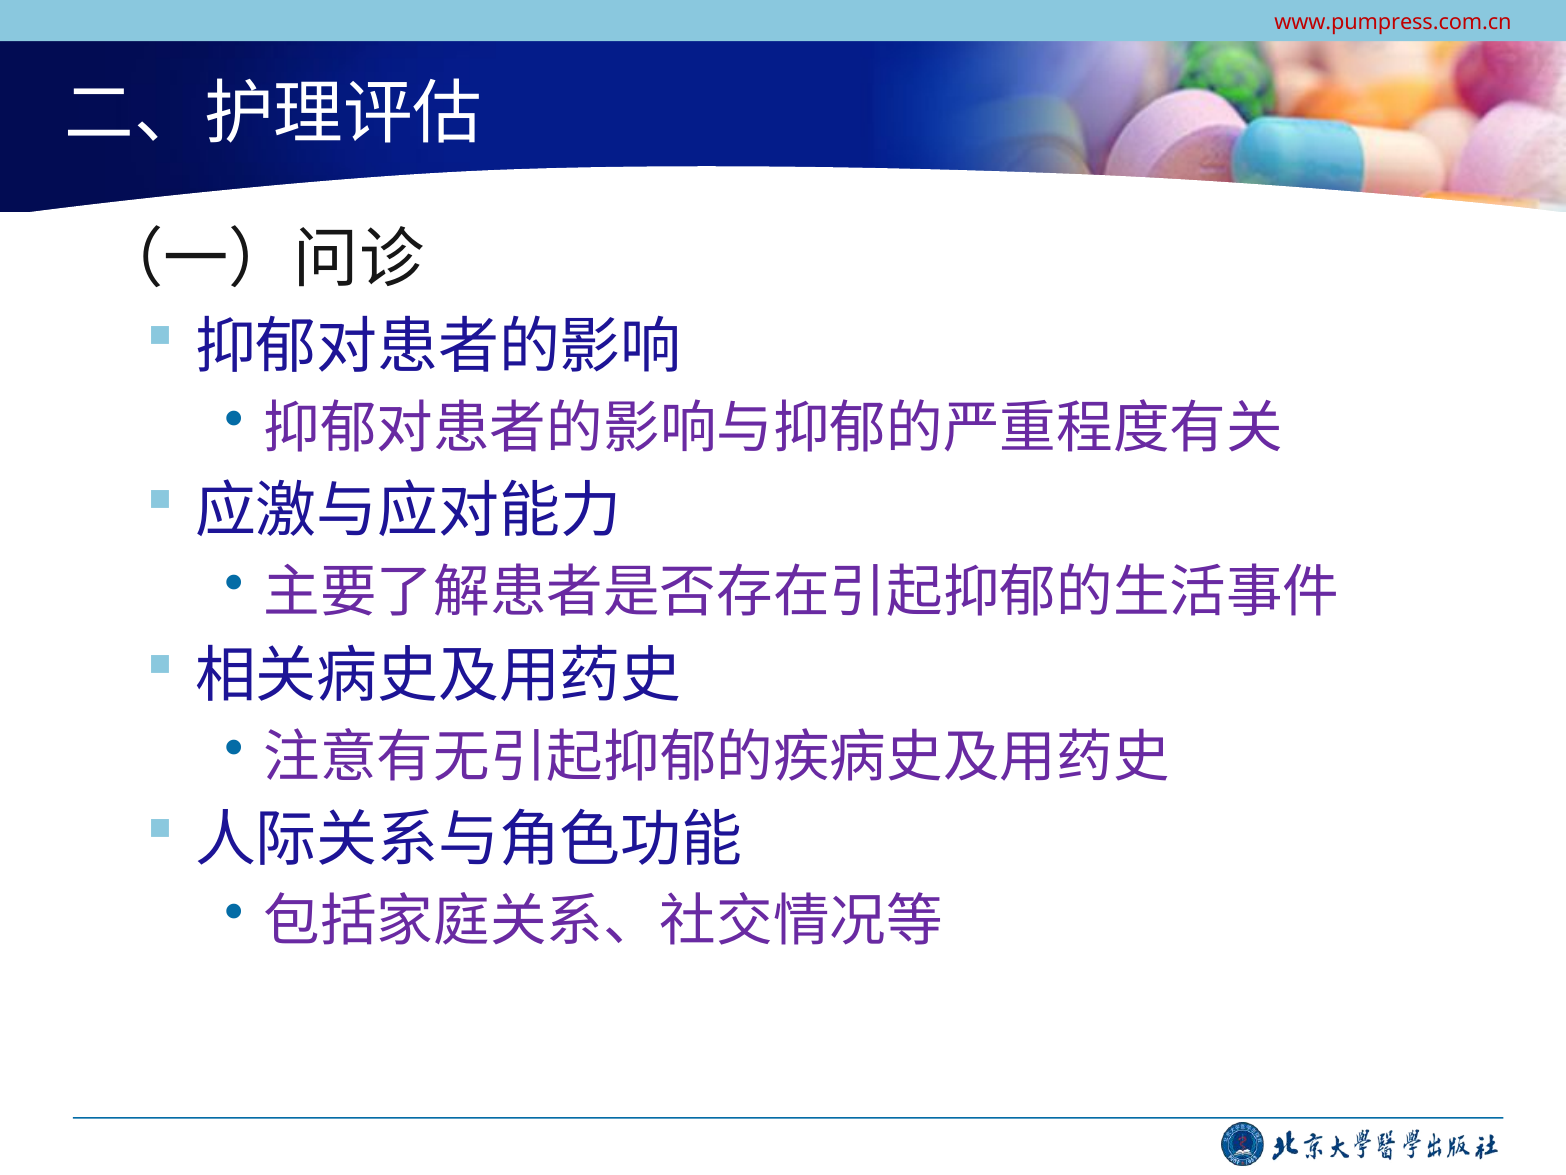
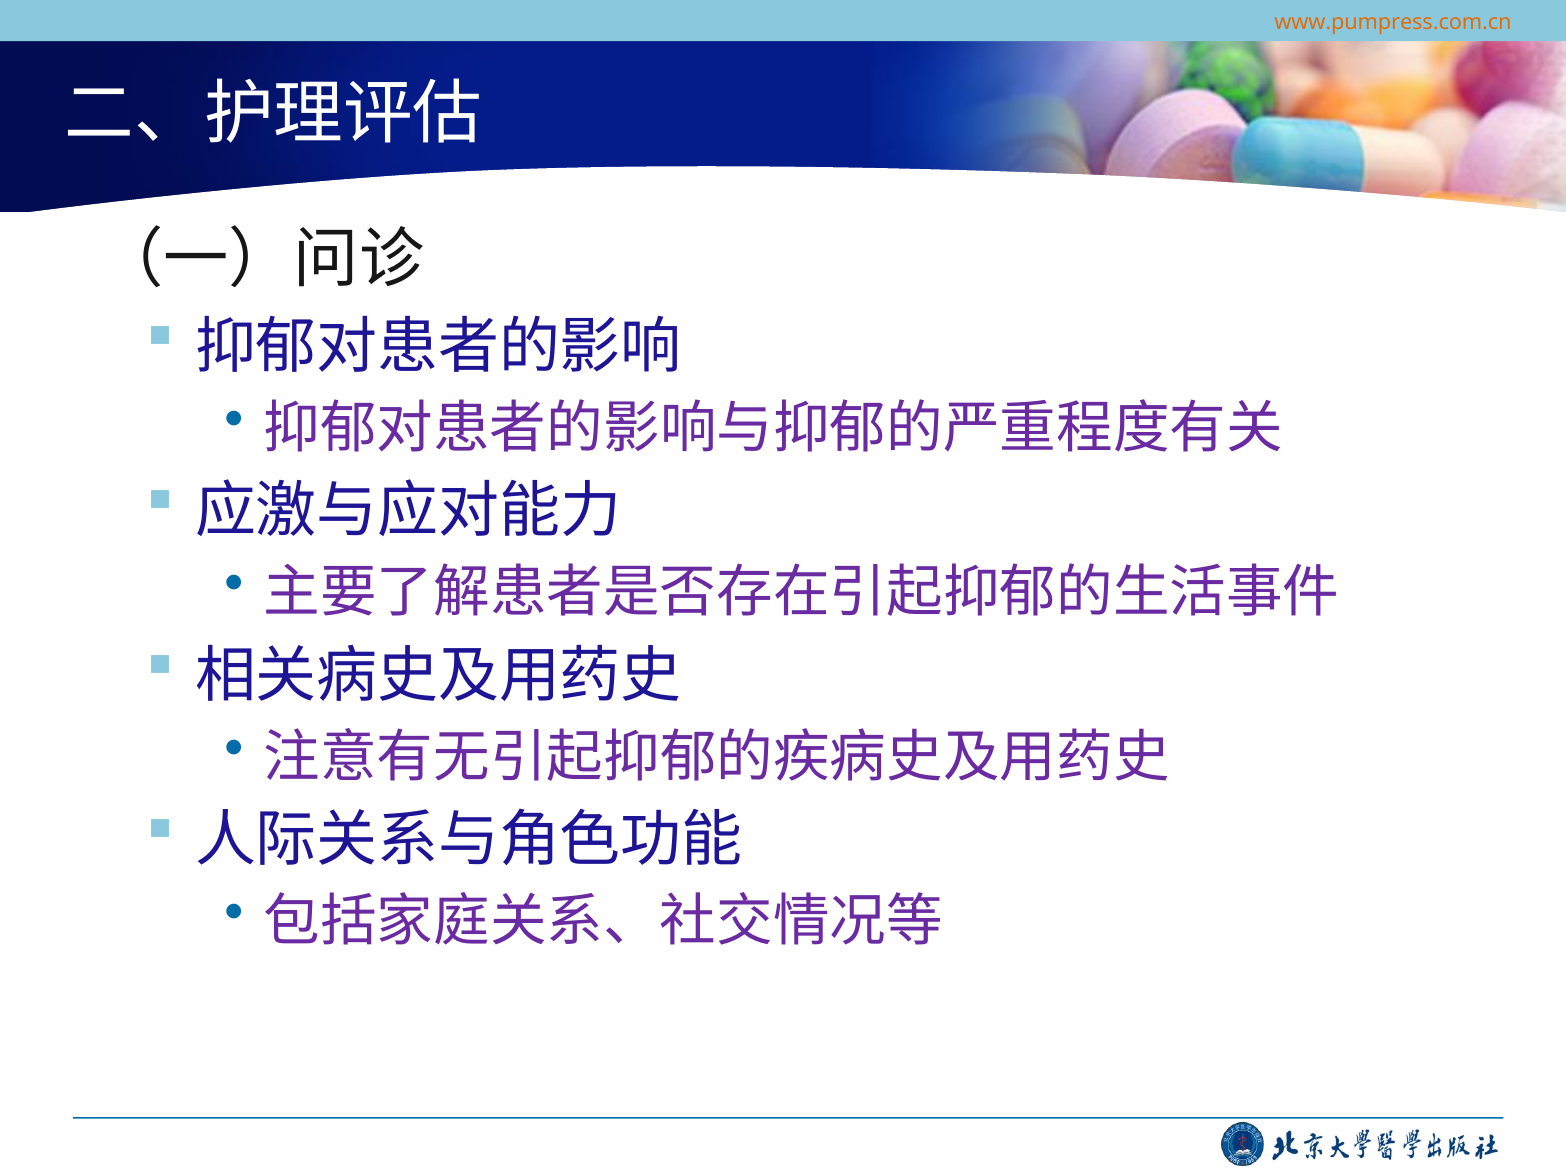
www.pumpress.com.cn colour: red -> orange (1393, 22)
